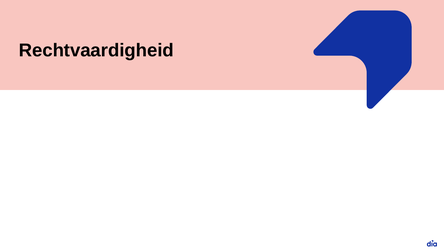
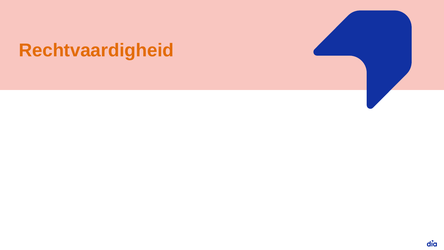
Rechtvaardigheid colour: black -> orange (96, 50)
